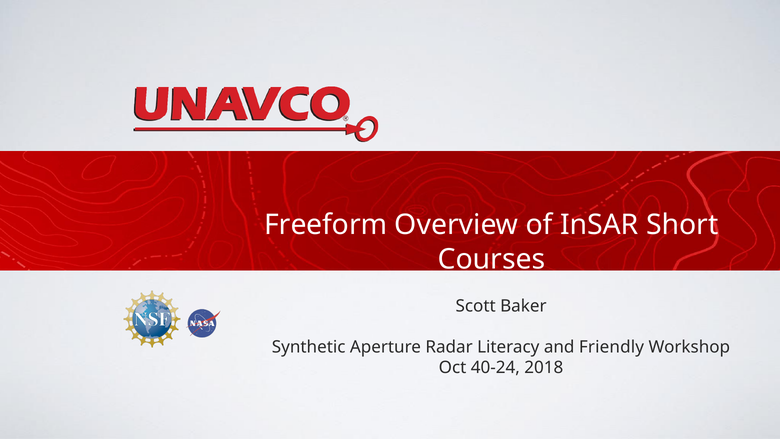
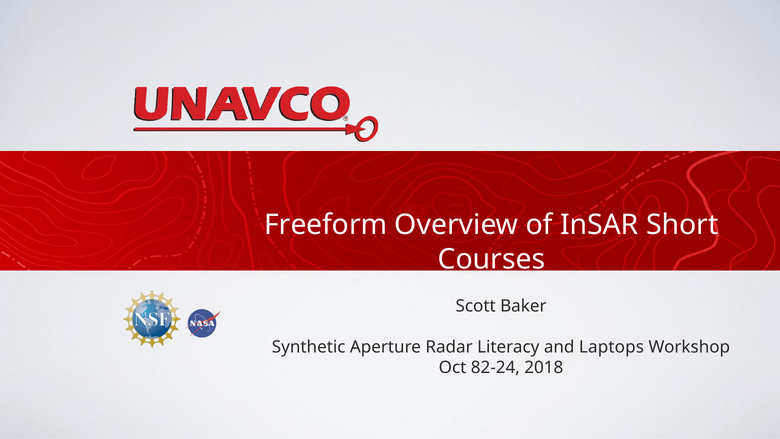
Friendly: Friendly -> Laptops (611, 347)
40-24: 40-24 -> 82-24 (495, 367)
